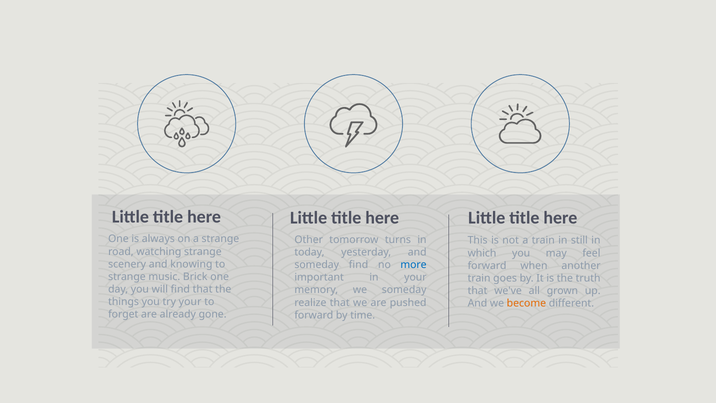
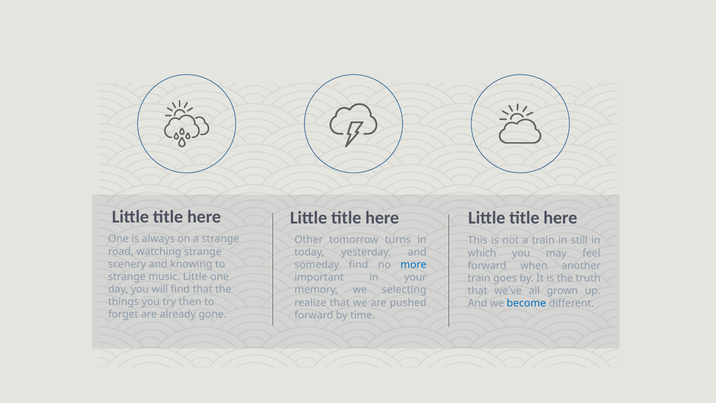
music Brick: Brick -> Little (195, 276)
we someday: someday -> selecting (404, 290)
try your: your -> then (190, 302)
become colour: orange -> blue (526, 303)
